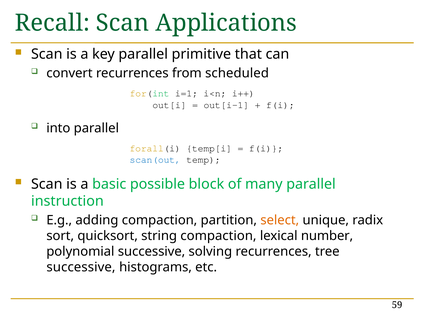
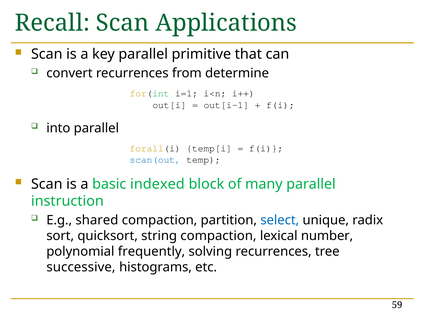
scheduled: scheduled -> determine (237, 73)
possible: possible -> indexed (157, 184)
adding: adding -> shared (97, 220)
select colour: orange -> blue (280, 220)
polynomial successive: successive -> frequently (151, 251)
